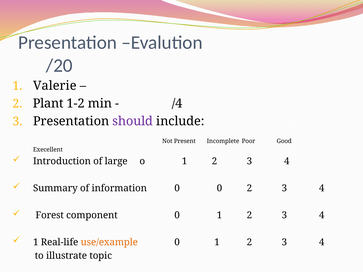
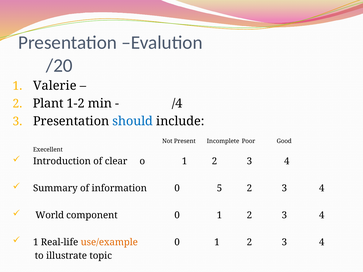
should colour: purple -> blue (133, 121)
large: large -> clear (116, 161)
0 0: 0 -> 5 (219, 188)
Forest: Forest -> World (50, 215)
